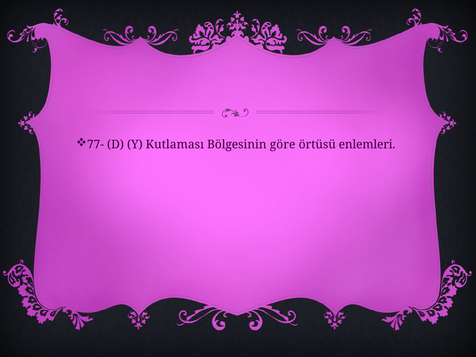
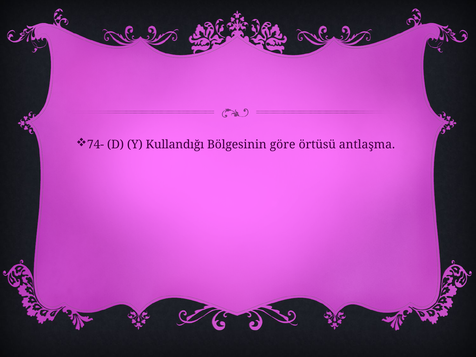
77-: 77- -> 74- (95, 144)
Kutlaması: Kutlaması -> Kullandığı (175, 144)
enlemleri: enlemleri -> antlaşma (367, 144)
